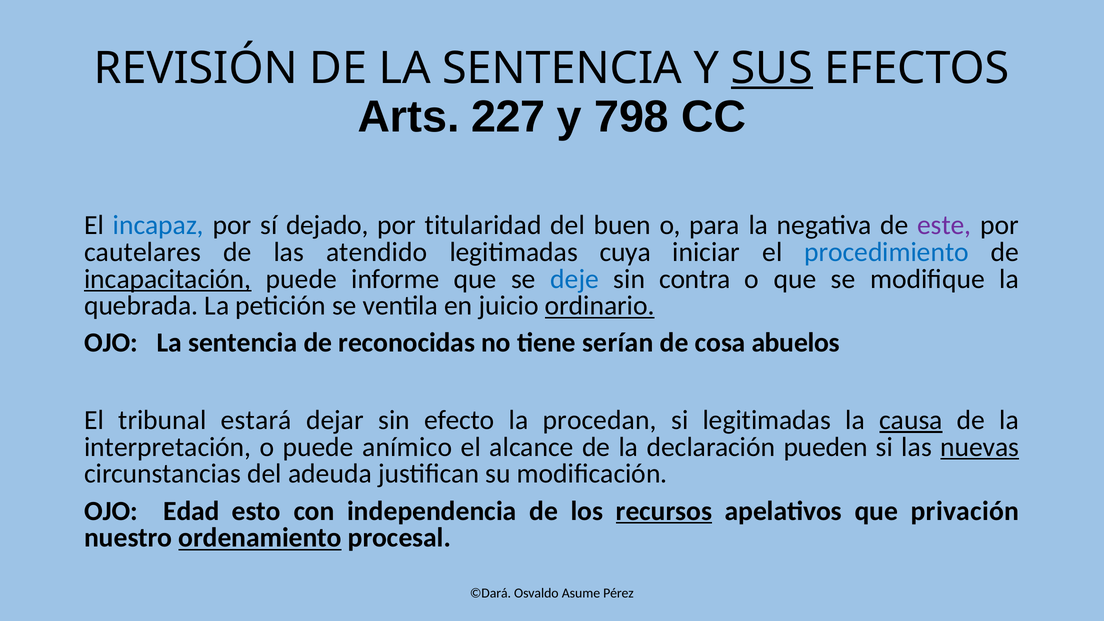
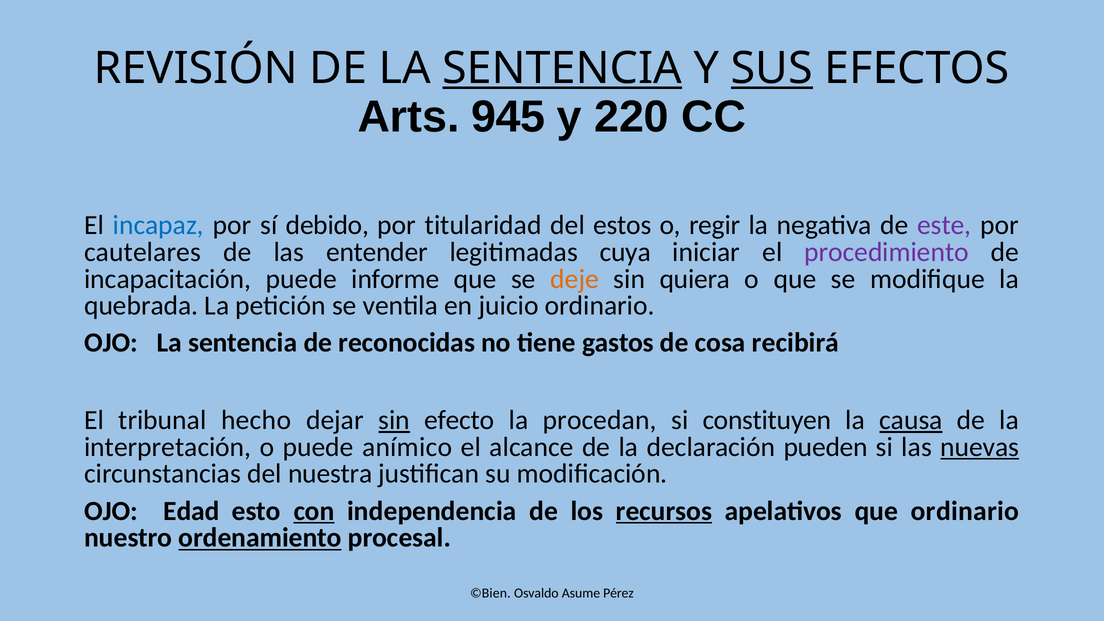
SENTENCIA underline: none -> present (562, 69)
227: 227 -> 945 (508, 117)
798: 798 -> 220 (632, 117)
dejado: dejado -> debido (327, 225)
buen: buen -> estos (622, 225)
para: para -> regir (715, 225)
atendido: atendido -> entender (377, 252)
procedimiento colour: blue -> purple (887, 252)
incapacitación underline: present -> none (168, 279)
deje colour: blue -> orange (575, 279)
contra: contra -> quiera (695, 279)
ordinario underline: present -> none (600, 306)
serían: serían -> gastos (618, 343)
abuelos: abuelos -> recibirá (795, 343)
estará: estará -> hecho (256, 420)
sin underline: none -> present (394, 420)
si legitimadas: legitimadas -> constituyen (767, 420)
adeuda: adeuda -> nuestra (330, 474)
con underline: none -> present (314, 511)
que privación: privación -> ordinario (965, 511)
©Dará: ©Dará -> ©Bien (490, 593)
